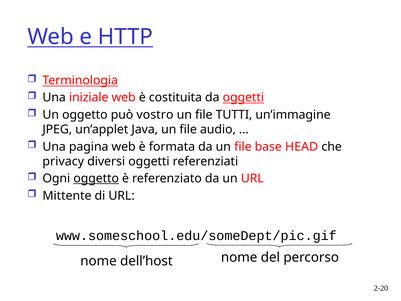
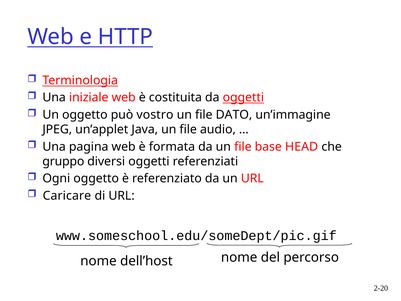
TUTTI: TUTTI -> DATO (234, 115)
privacy: privacy -> gruppo (63, 161)
oggetto underline: present -> none (96, 178)
Mittente: Mittente -> Caricare (67, 196)
